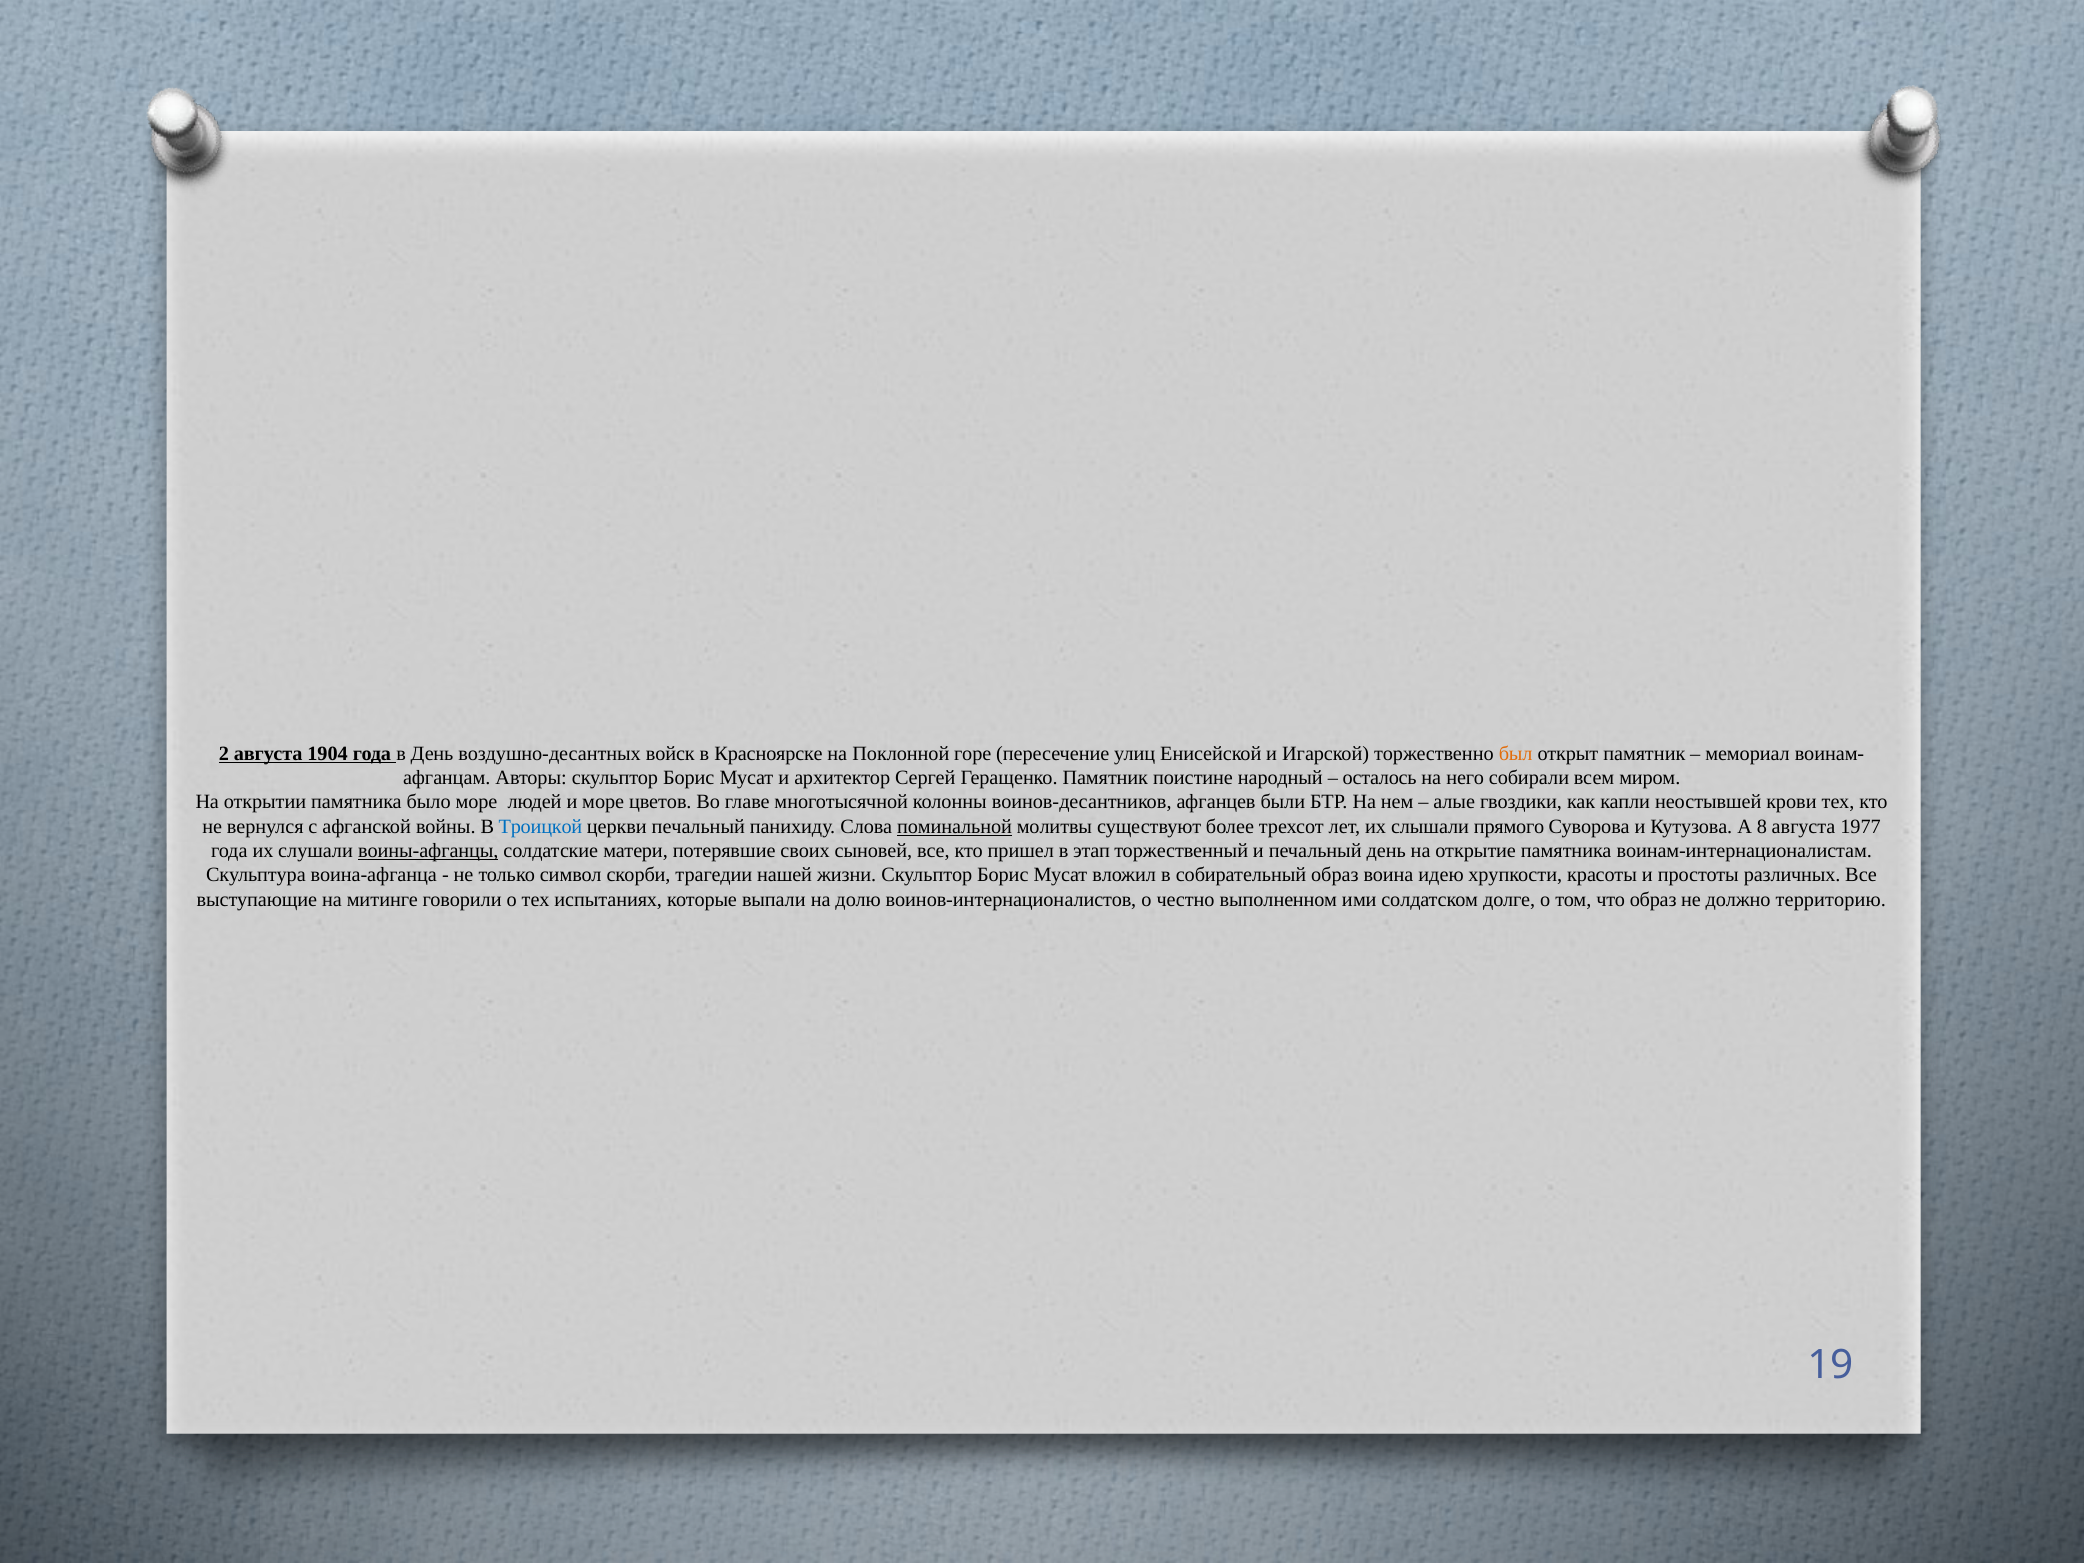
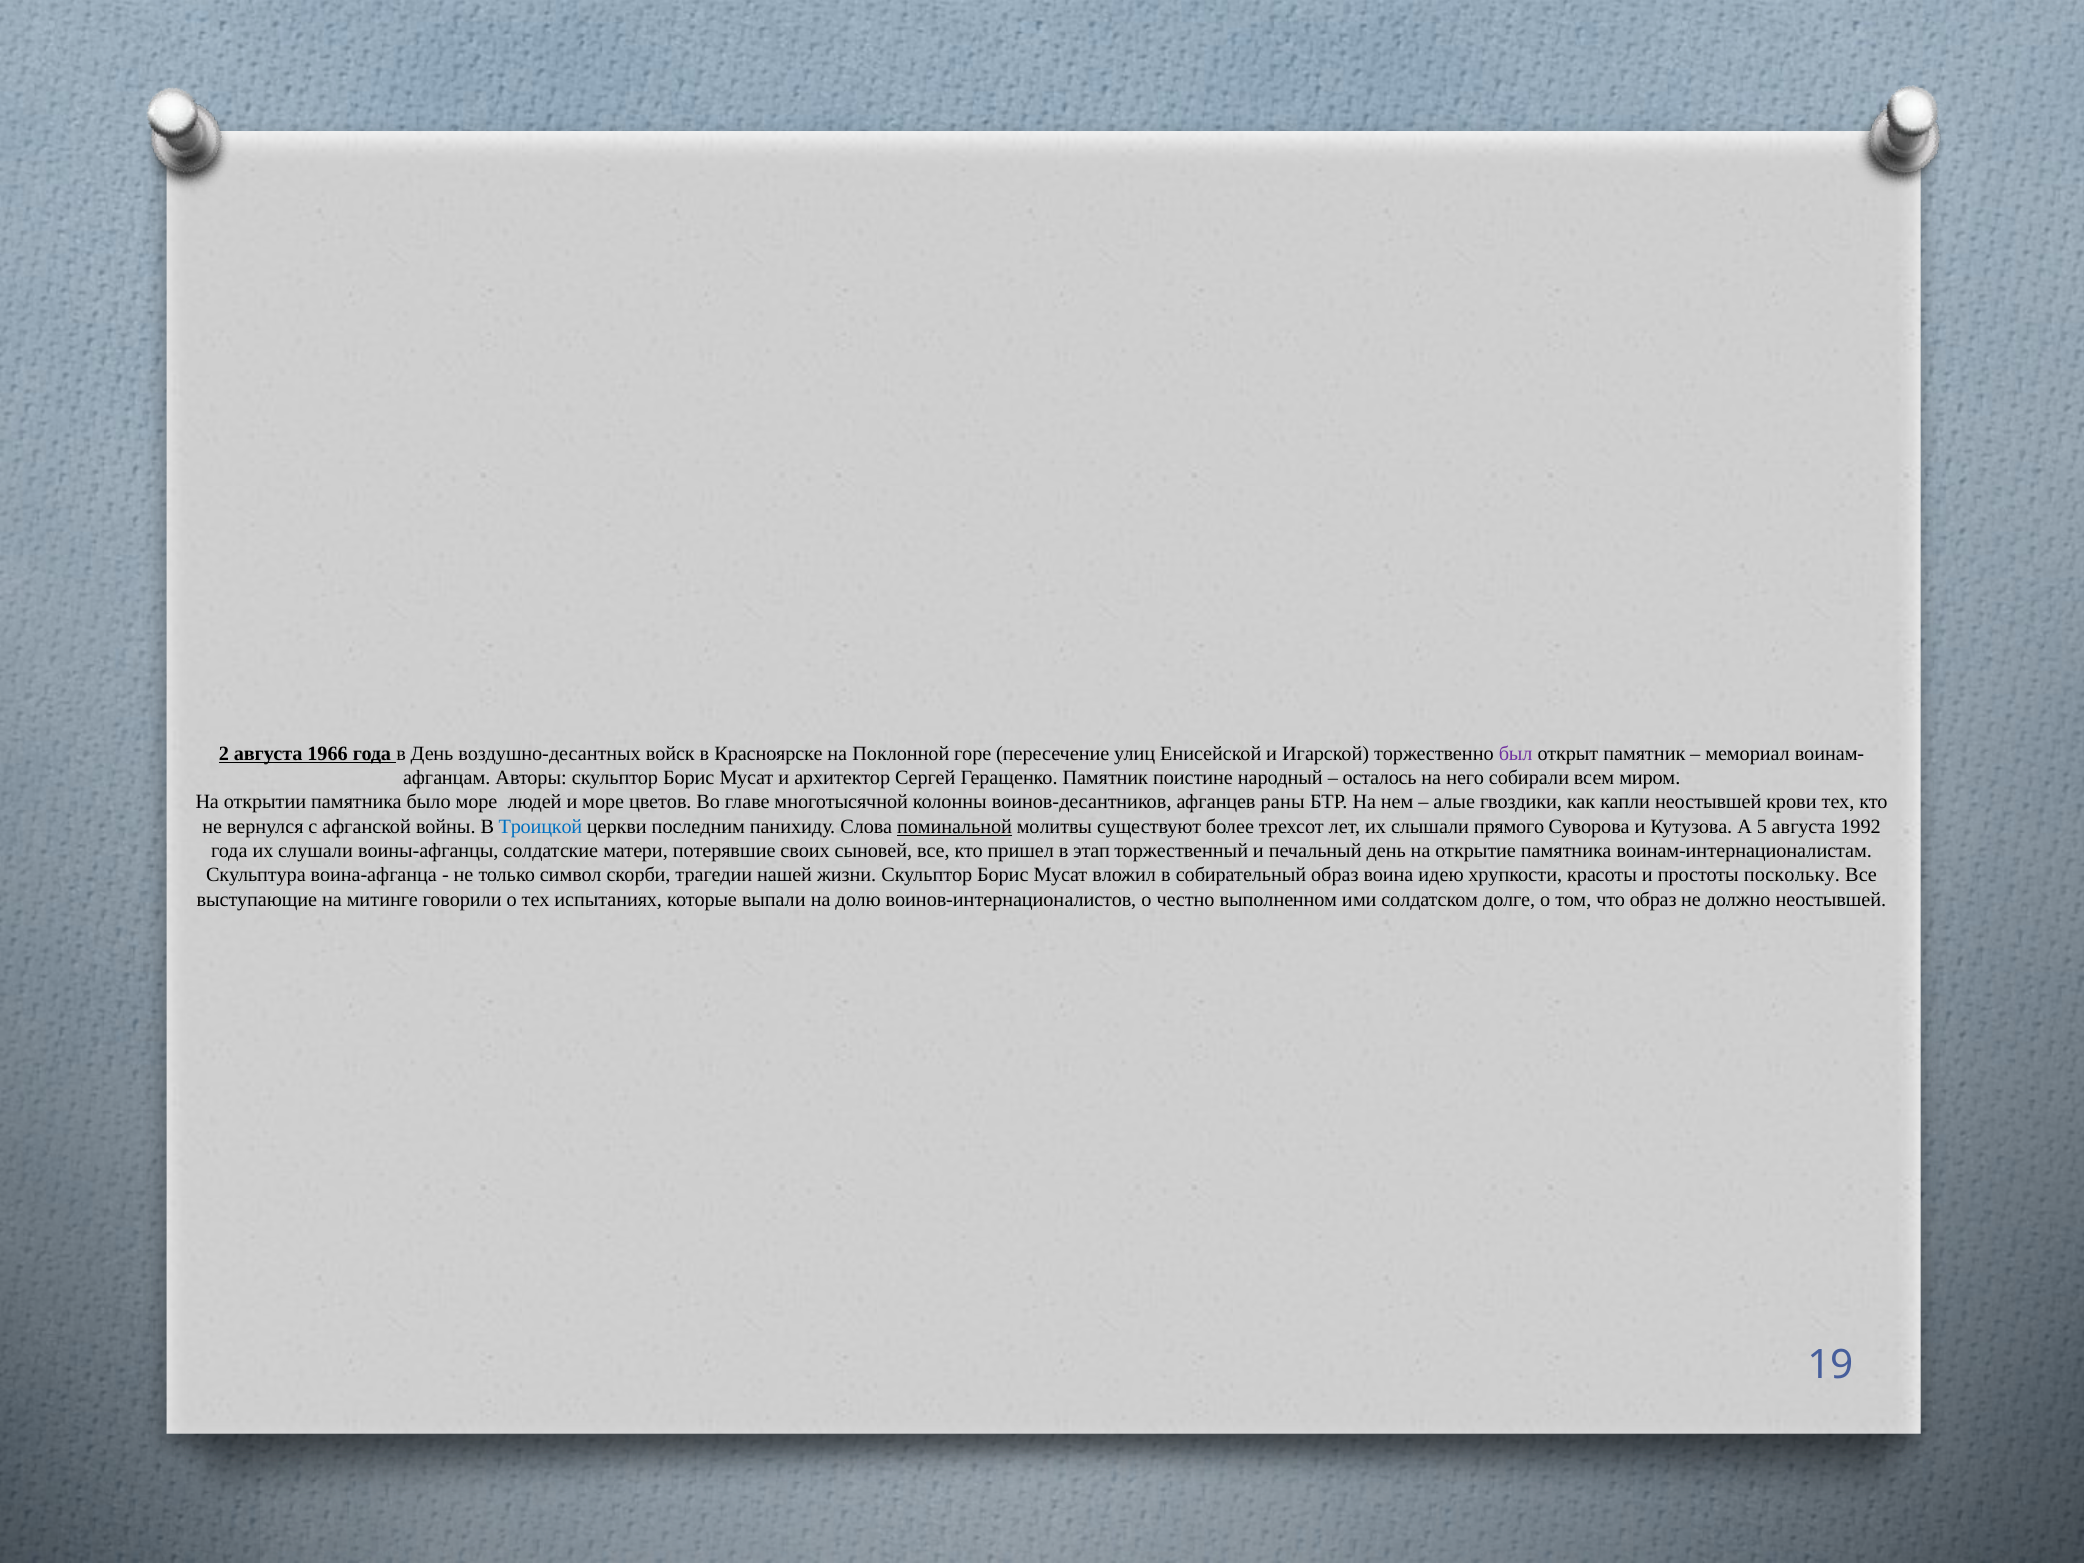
1904: 1904 -> 1966 (328, 754)
был colour: orange -> purple (1516, 754)
были: были -> раны (1283, 802)
церкви печальный: печальный -> последним (698, 827)
8: 8 -> 5 (1762, 827)
1977: 1977 -> 1992 (1861, 827)
воины-афганцы underline: present -> none (428, 851)
различных: различных -> поскольку (1792, 875)
должно территорию: территорию -> неостывшей (1831, 899)
